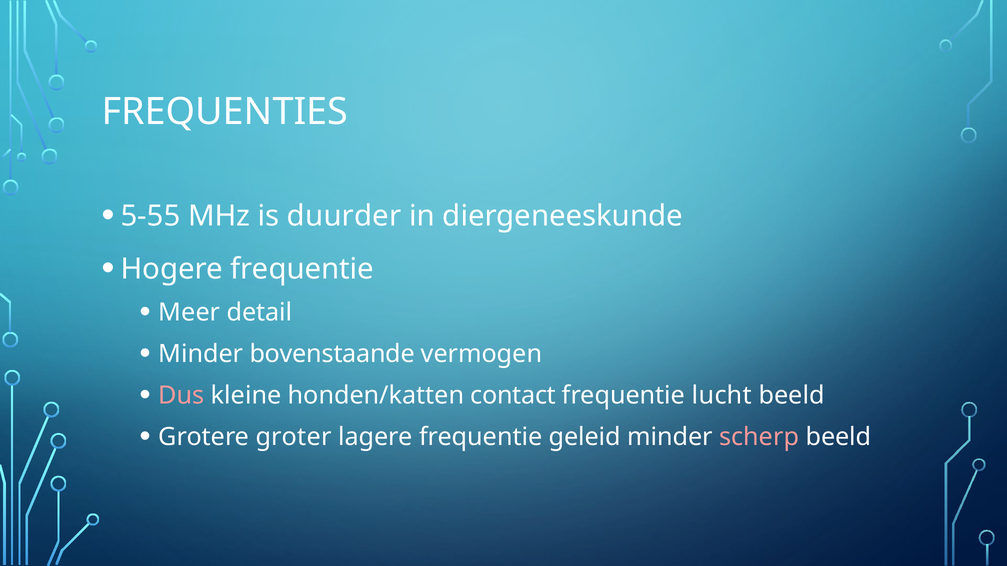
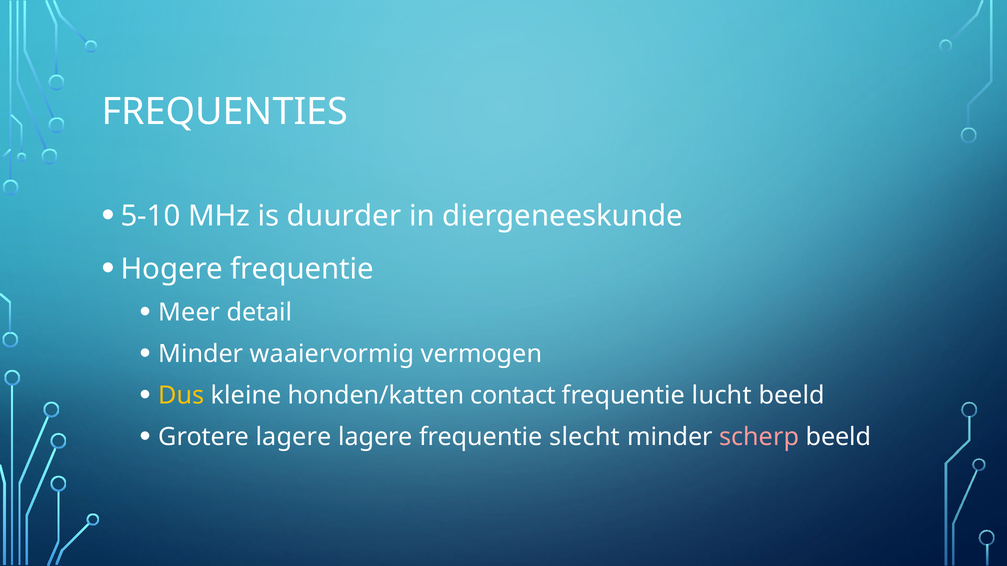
5-55: 5-55 -> 5-10 (151, 216)
bovenstaande: bovenstaande -> waaiervormig (332, 354)
Dus colour: pink -> yellow (181, 396)
Grotere groter: groter -> lagere (294, 437)
geleid: geleid -> slecht (585, 437)
